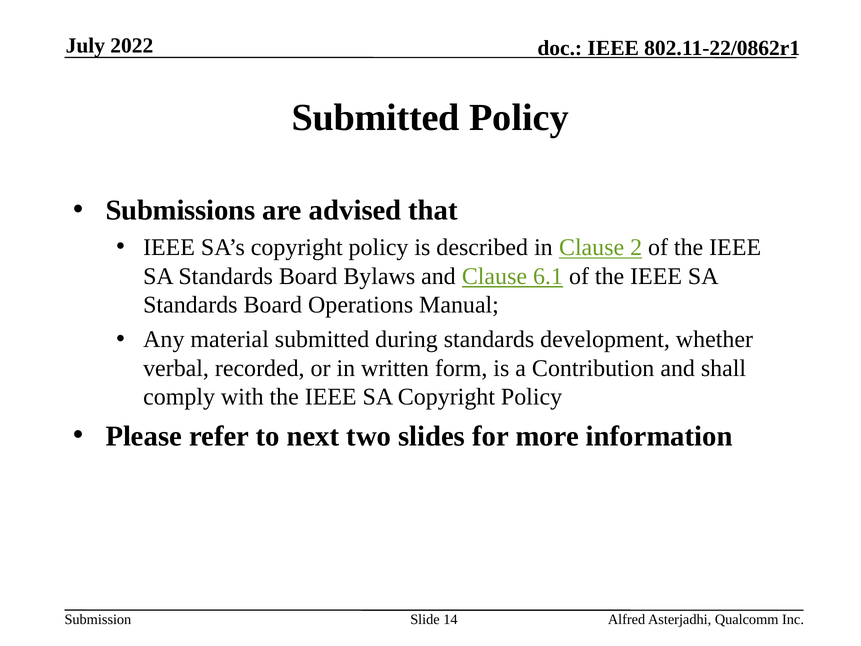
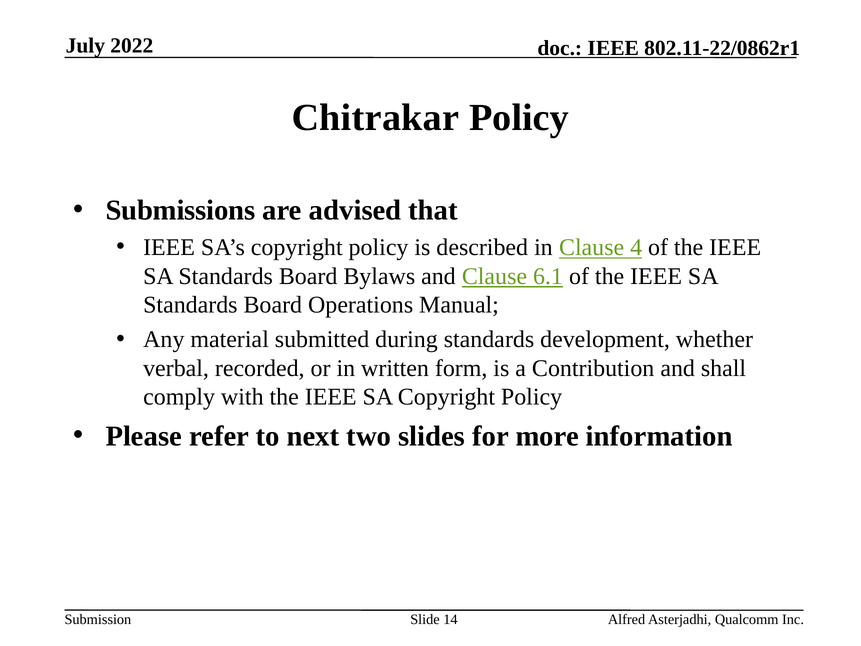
Submitted: Submitted -> Chitrakar (375, 117)
2: 2 -> 4 (636, 247)
